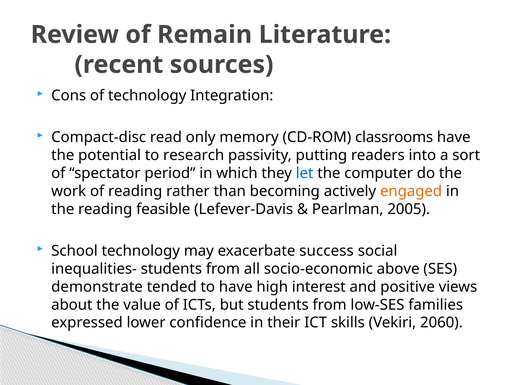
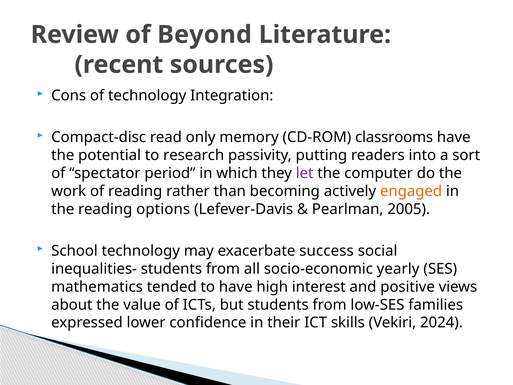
Remain: Remain -> Beyond (205, 35)
let colour: blue -> purple (305, 173)
feasible: feasible -> options (163, 209)
above: above -> yearly (398, 269)
demonstrate: demonstrate -> mathematics (97, 287)
2060: 2060 -> 2024 (441, 323)
